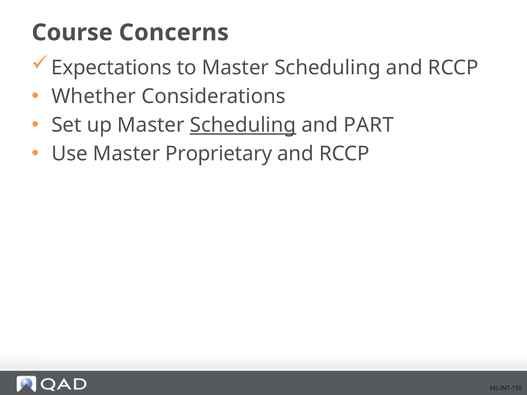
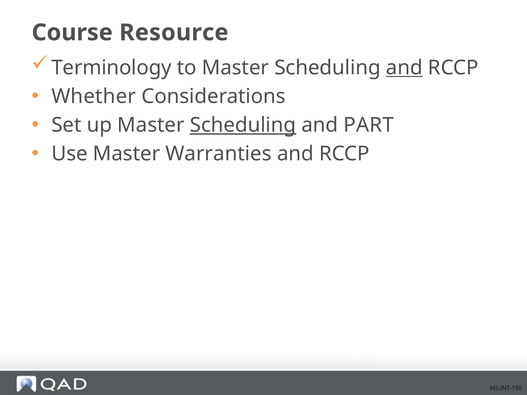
Concerns: Concerns -> Resource (174, 33)
Expectations: Expectations -> Terminology (111, 68)
and underline: none -> present (404, 68)
Proprietary: Proprietary -> Warranties (219, 154)
